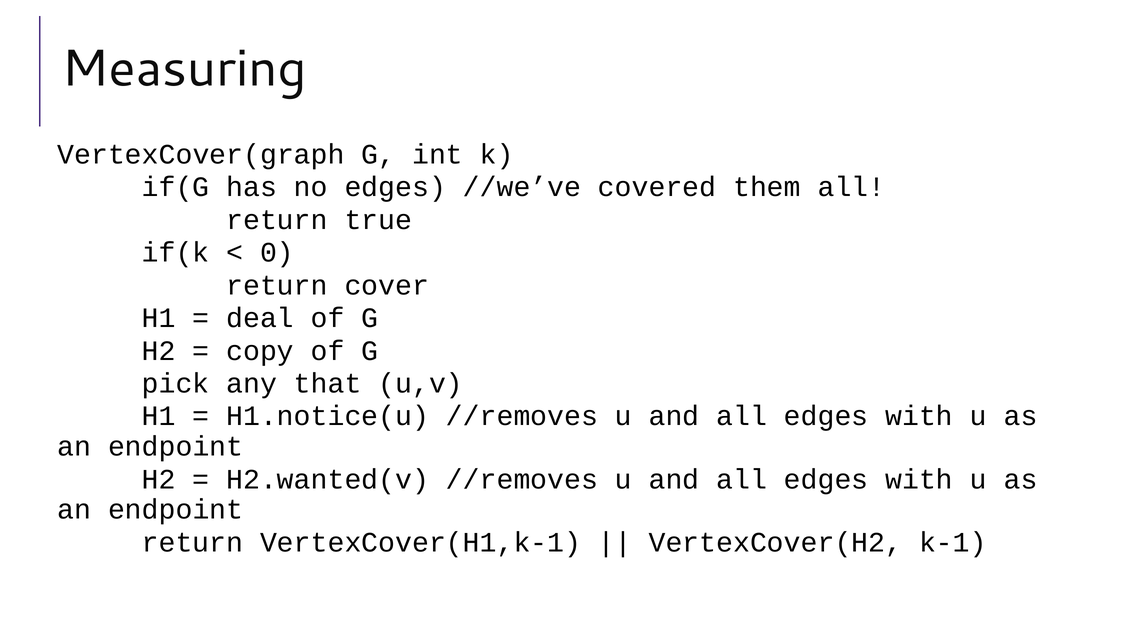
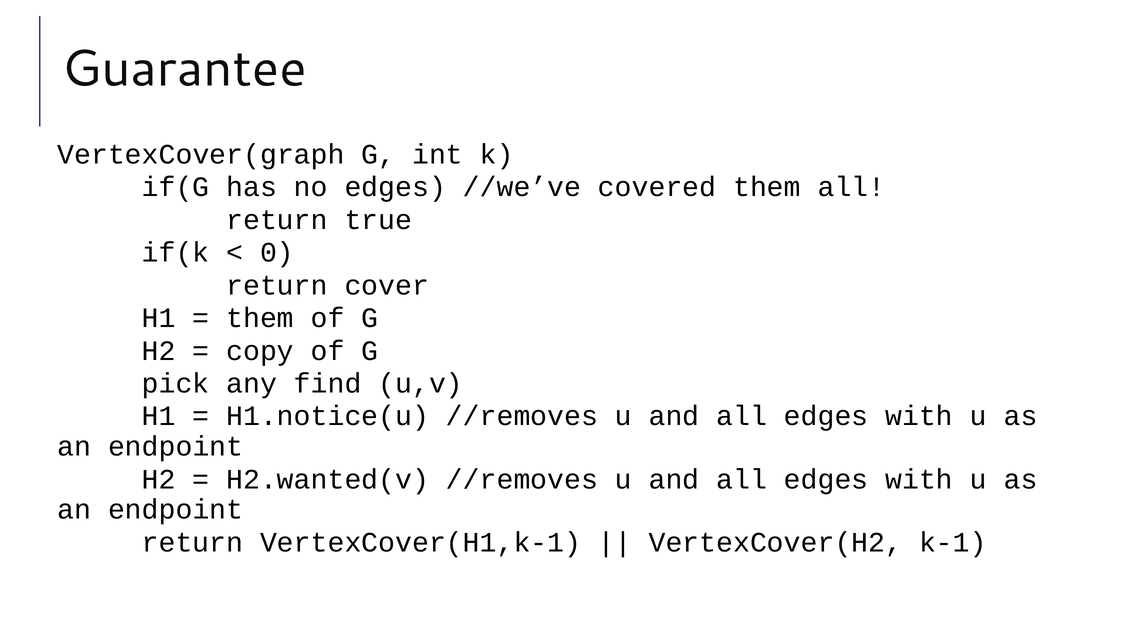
Measuring: Measuring -> Guarantee (184, 69)
deal: deal -> them (260, 318)
that: that -> find (328, 384)
